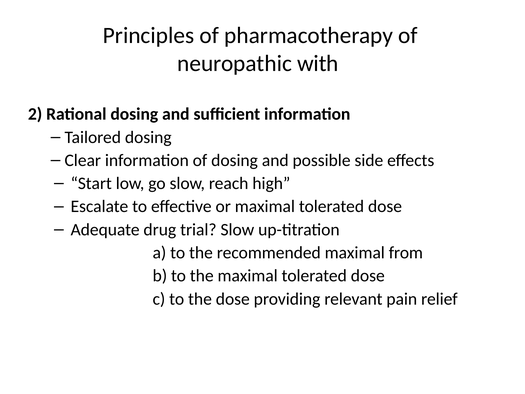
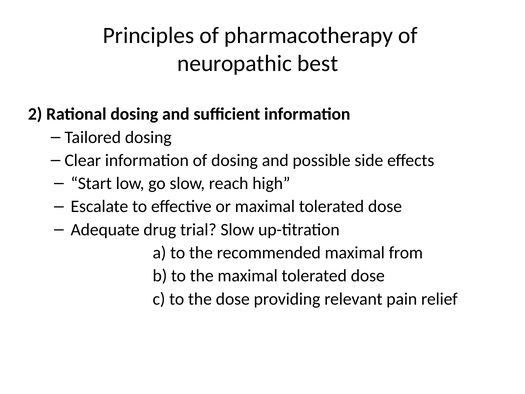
with: with -> best (318, 63)
